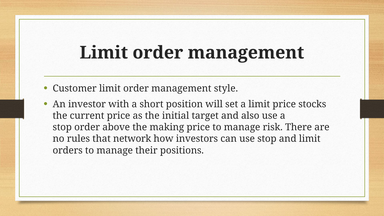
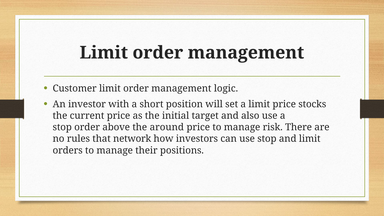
style: style -> logic (226, 88)
making: making -> around (167, 127)
